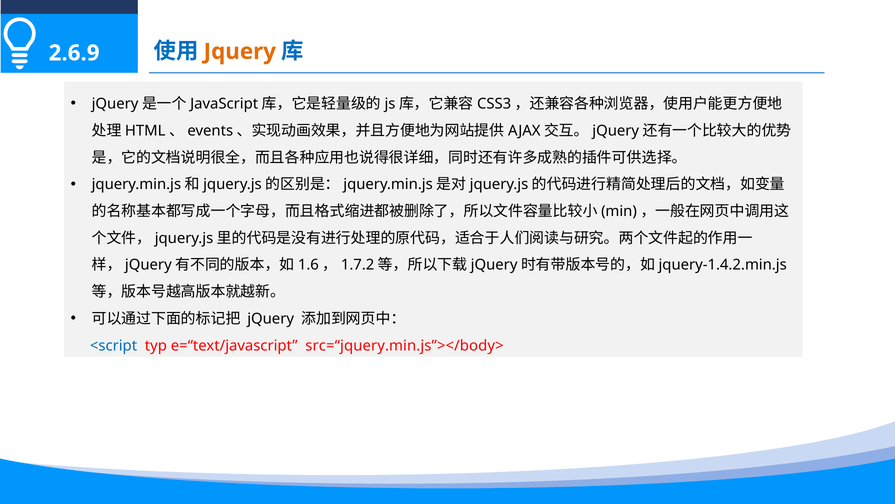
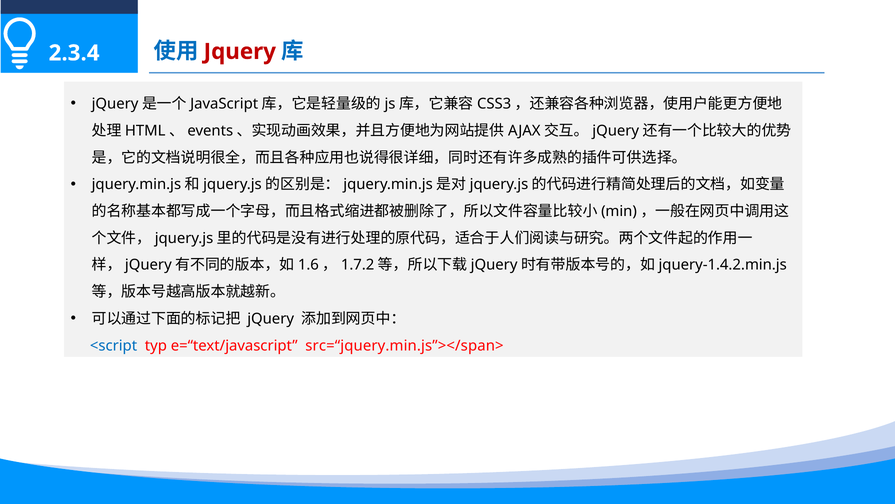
Jquery colour: orange -> red (240, 51)
2.6.9: 2.6.9 -> 2.3.4 (74, 53)
src=“jquery.min.js”></body>: src=“jquery.min.js”></body> -> src=“jquery.min.js”></span> (405, 345)
